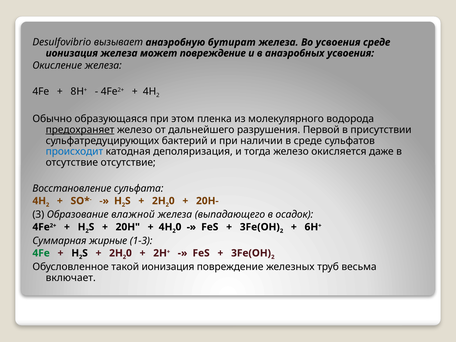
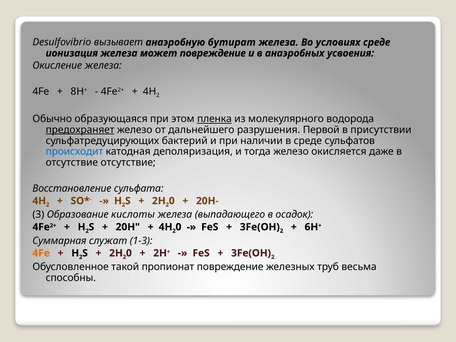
Во усвоения: усвоения -> условиях (338, 42)
пленка underline: none -> present (214, 119)
влажной: влажной -> кислоты (133, 215)
жирные: жирные -> служат (108, 241)
4Fe colour: green -> orange (41, 253)
такой ионизация: ионизация -> пропионат (168, 267)
включает: включает -> способны (71, 278)
